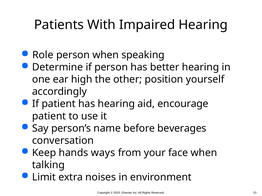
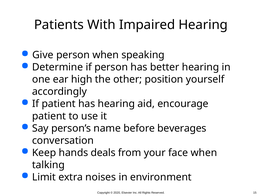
Role: Role -> Give (43, 55)
ways: ways -> deals (103, 153)
